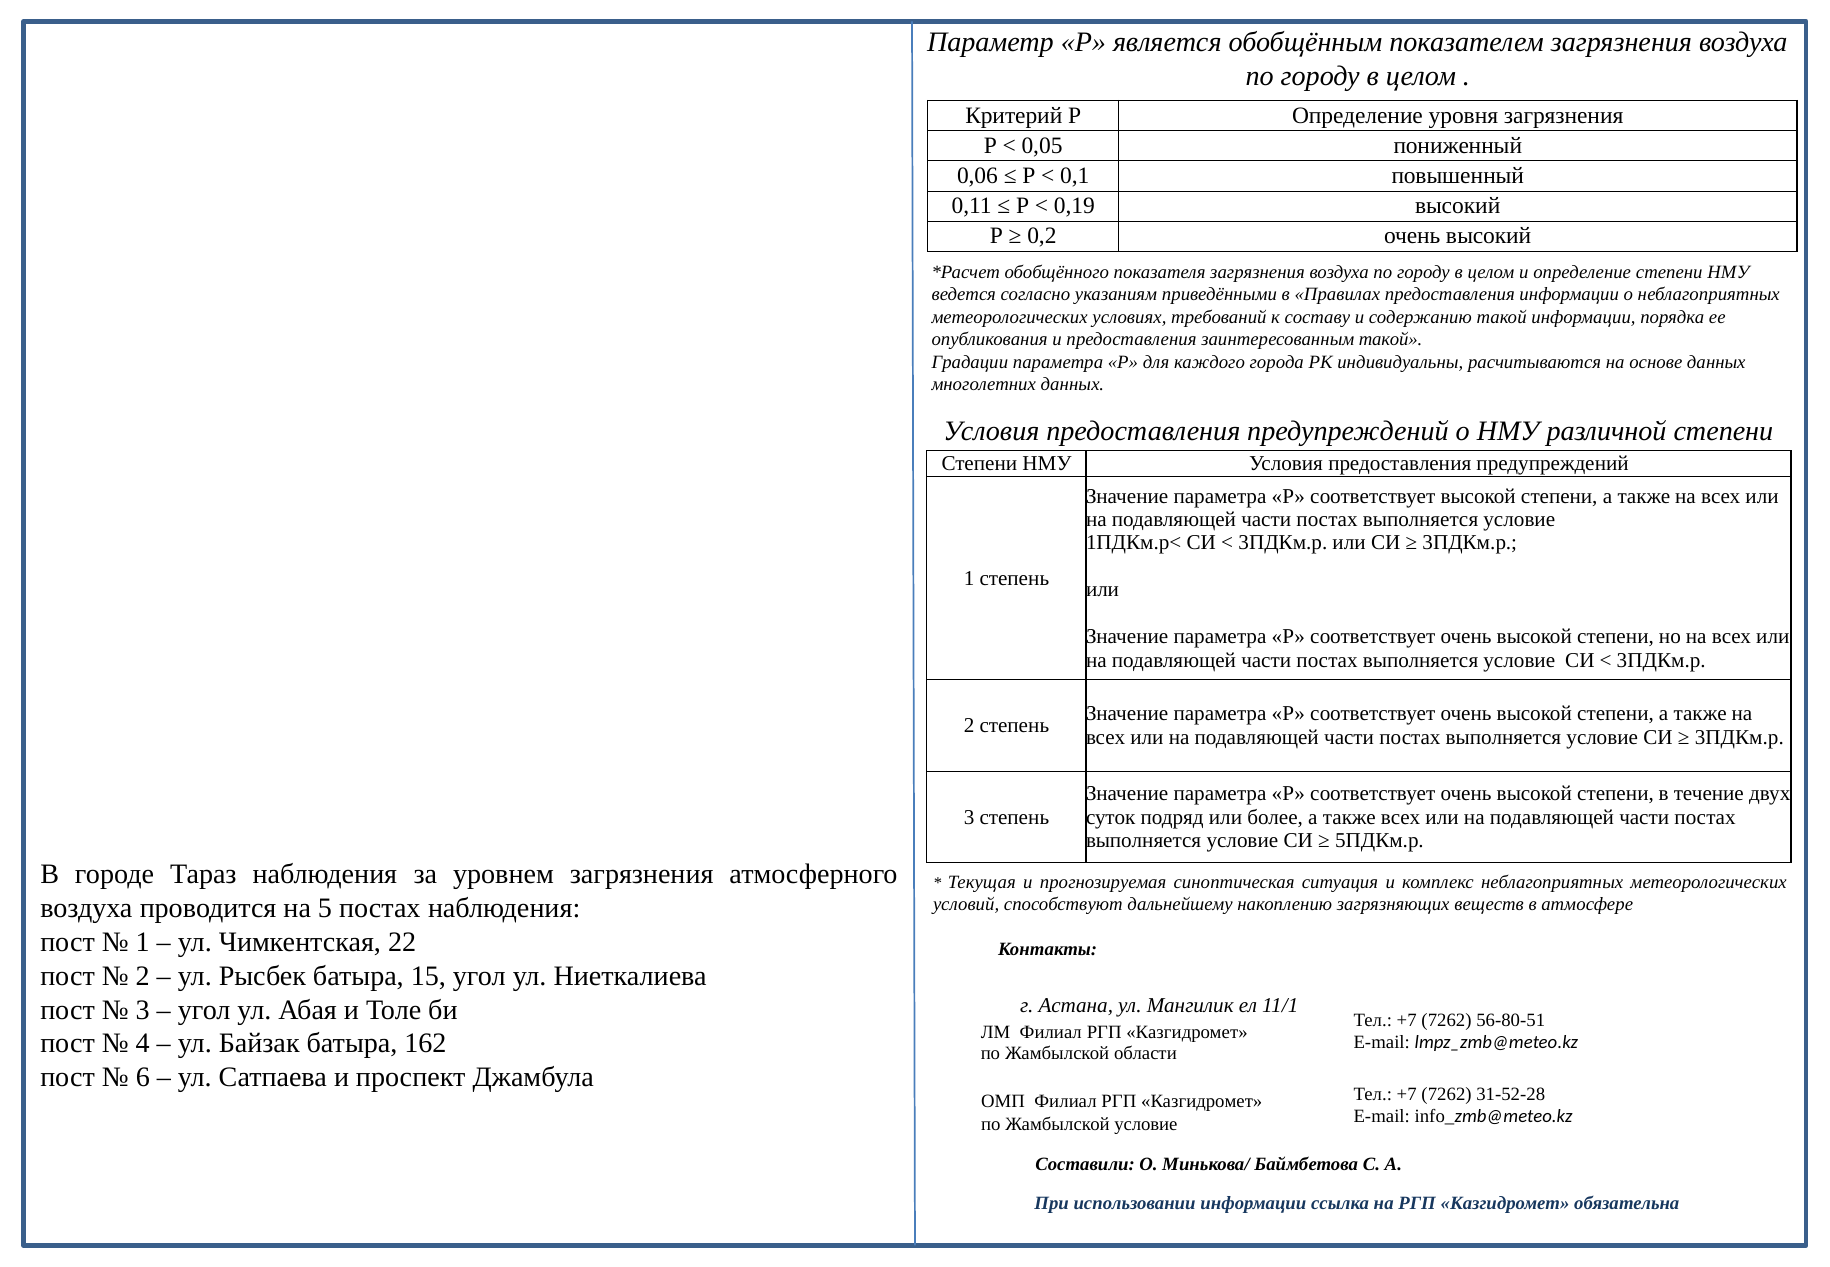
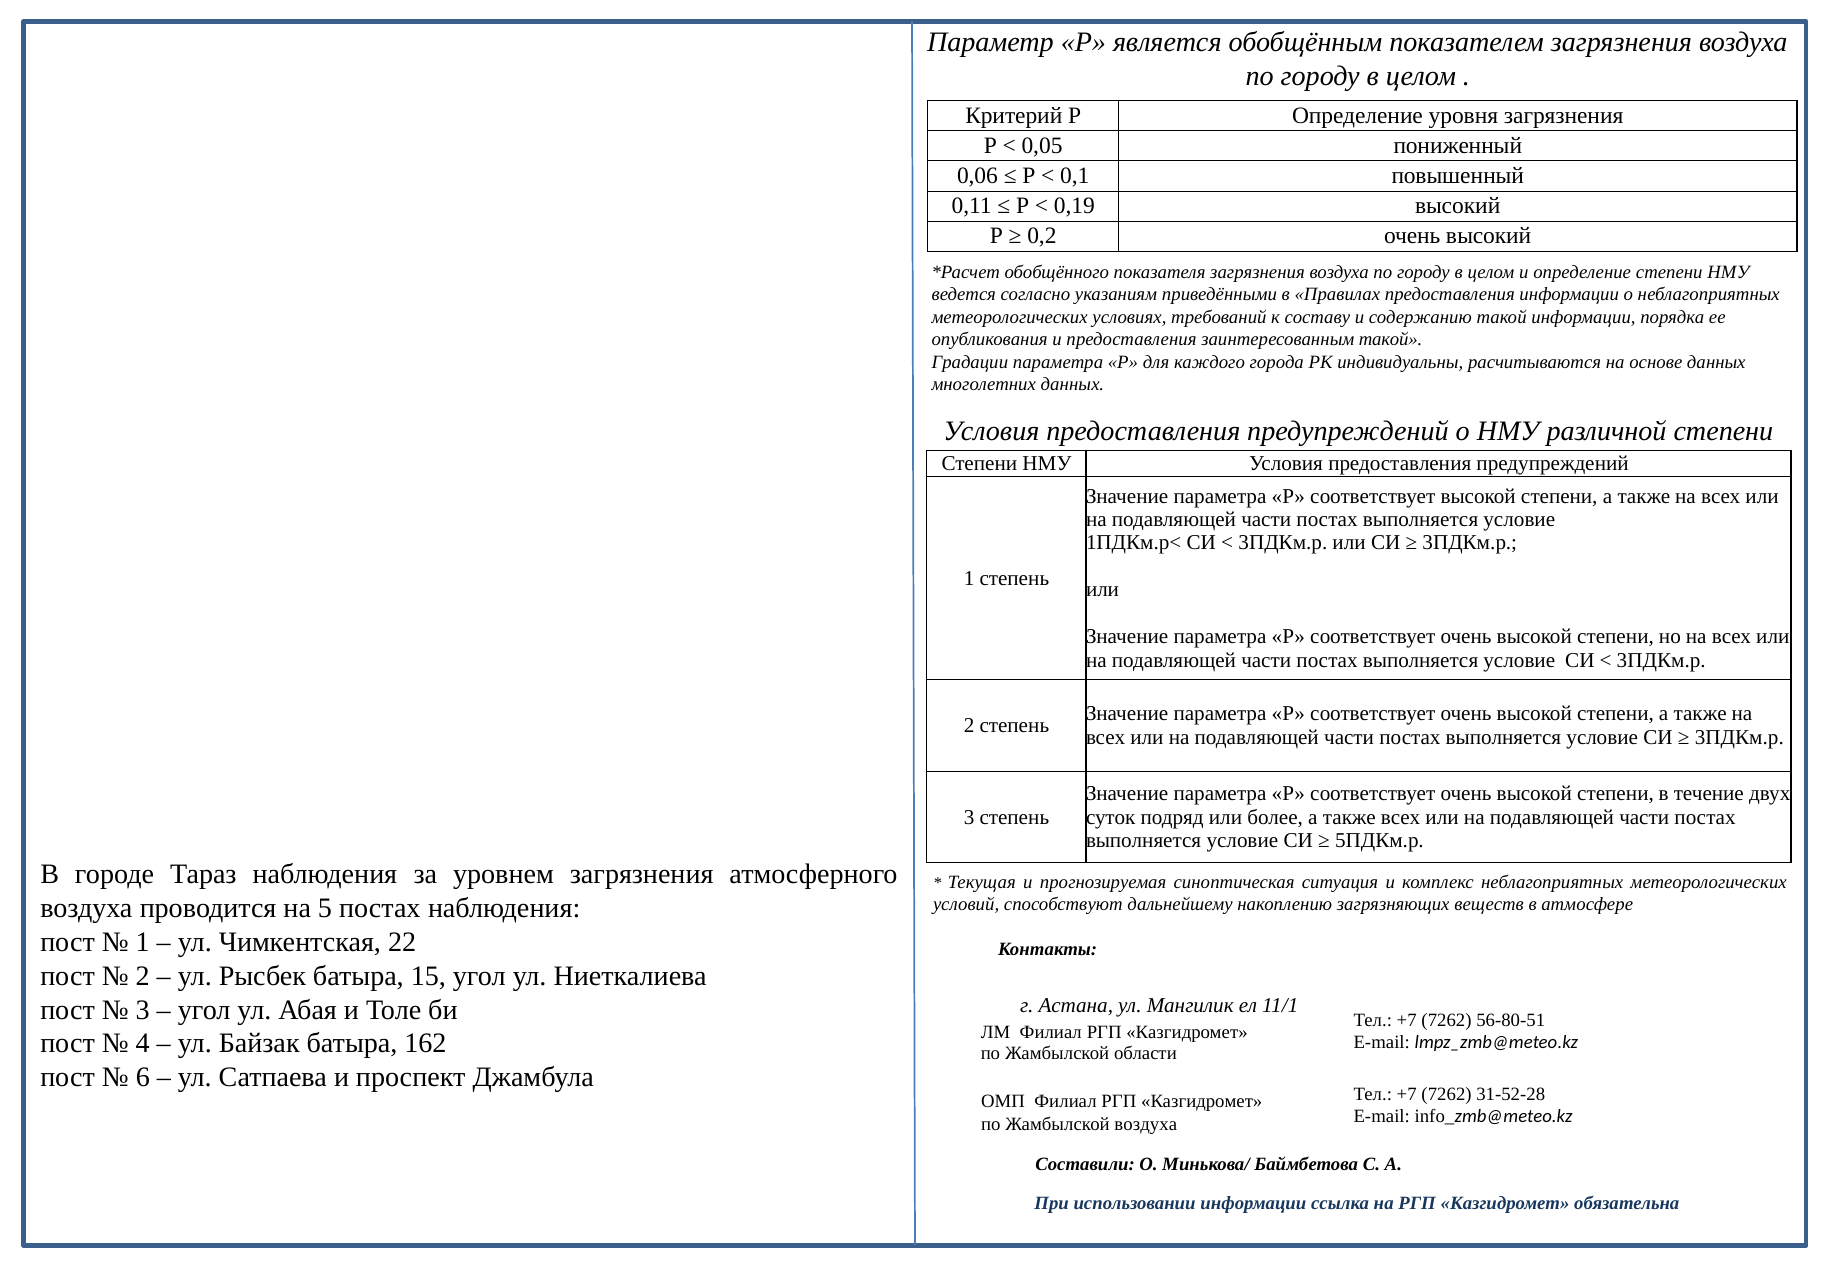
Жамбылской условие: условие -> воздуха (1146, 1124)
